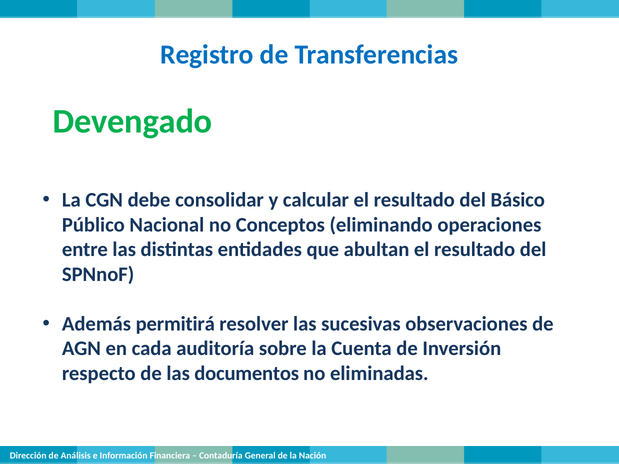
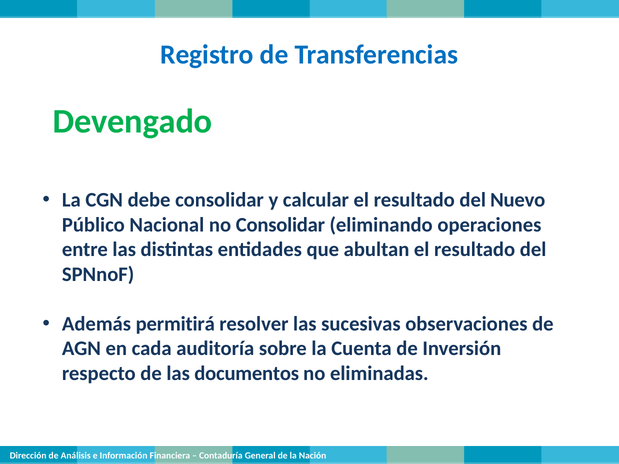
Básico: Básico -> Nuevo (518, 200)
no Conceptos: Conceptos -> Consolidar (280, 225)
